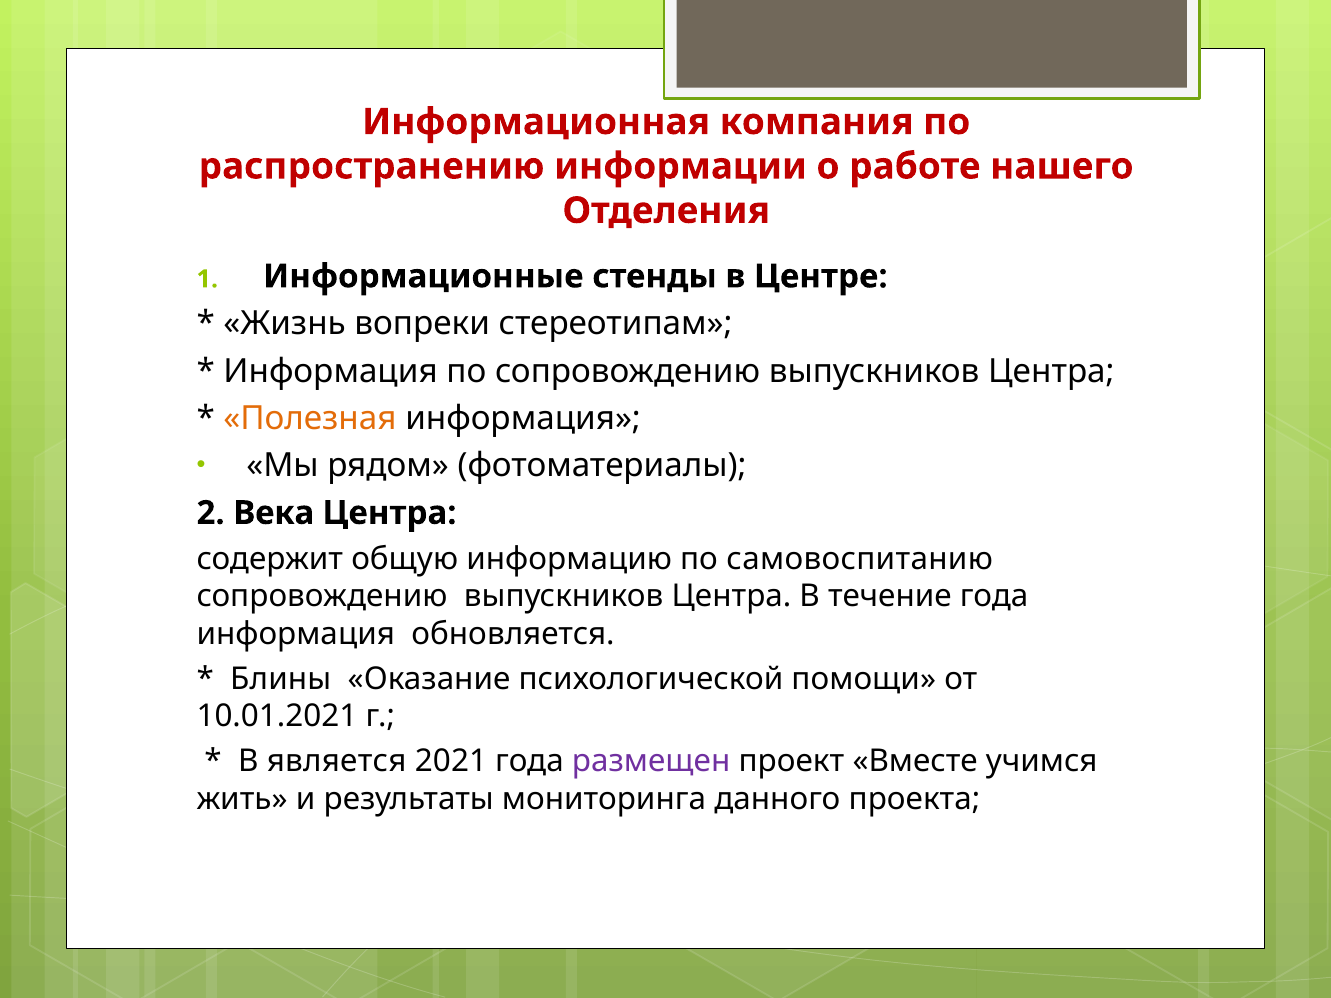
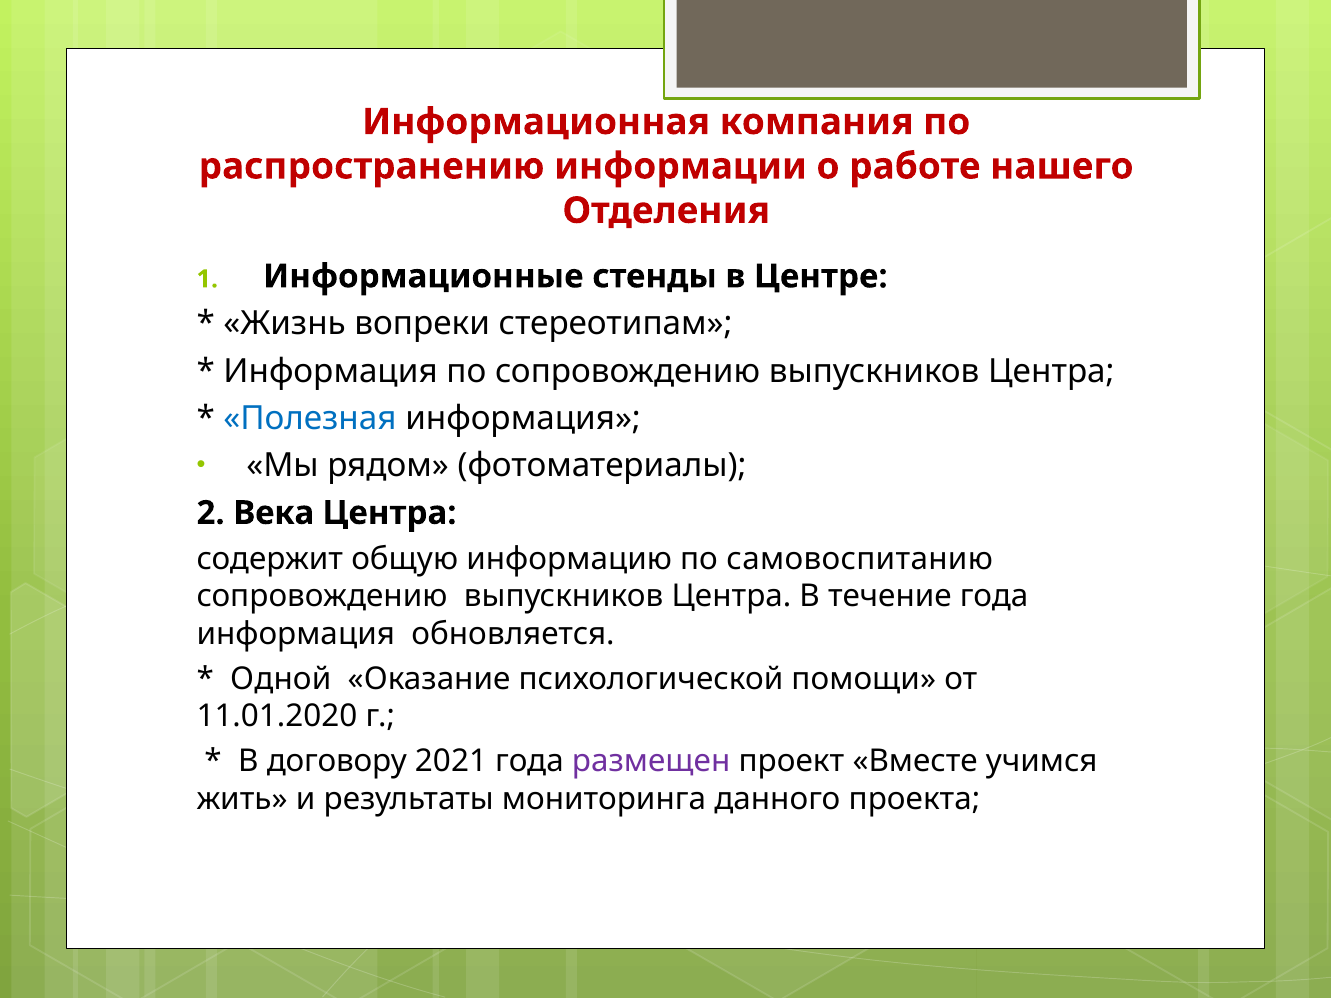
Полезная colour: orange -> blue (310, 418)
Блины: Блины -> Одной (281, 679)
10.01.2021: 10.01.2021 -> 11.01.2020 (277, 717)
является: является -> договору (337, 761)
